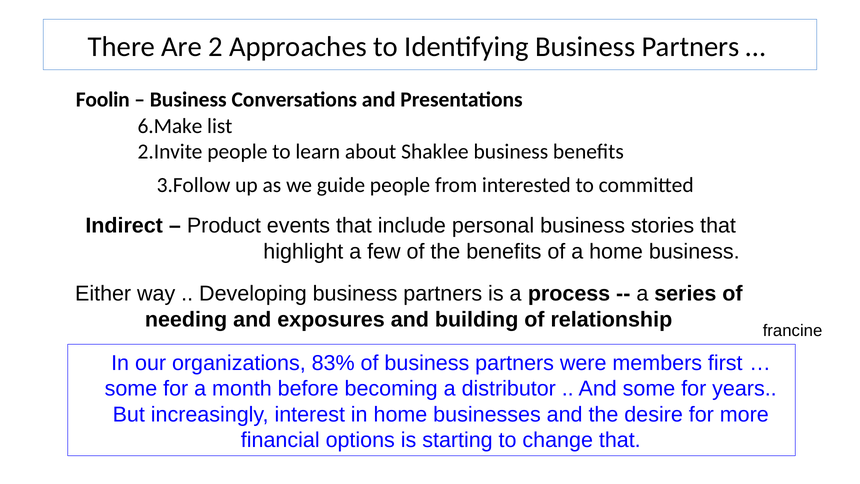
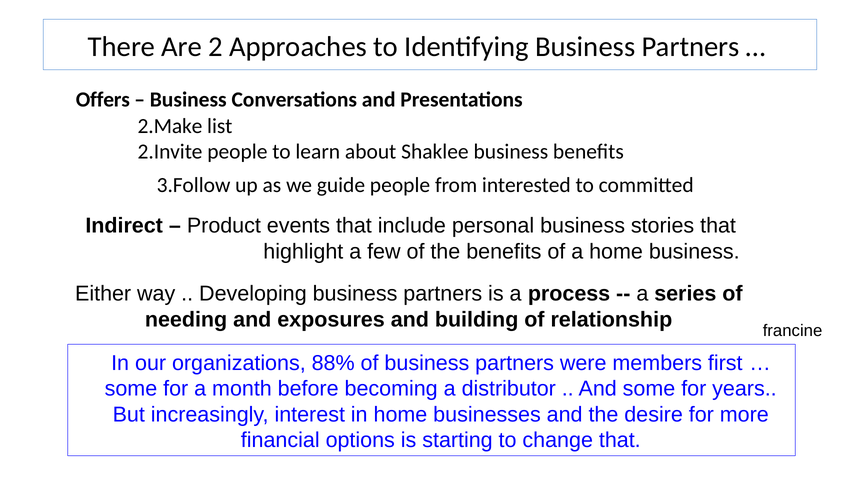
Foolin: Foolin -> Offers (103, 100)
6.Make: 6.Make -> 2.Make (170, 126)
83%: 83% -> 88% (333, 363)
